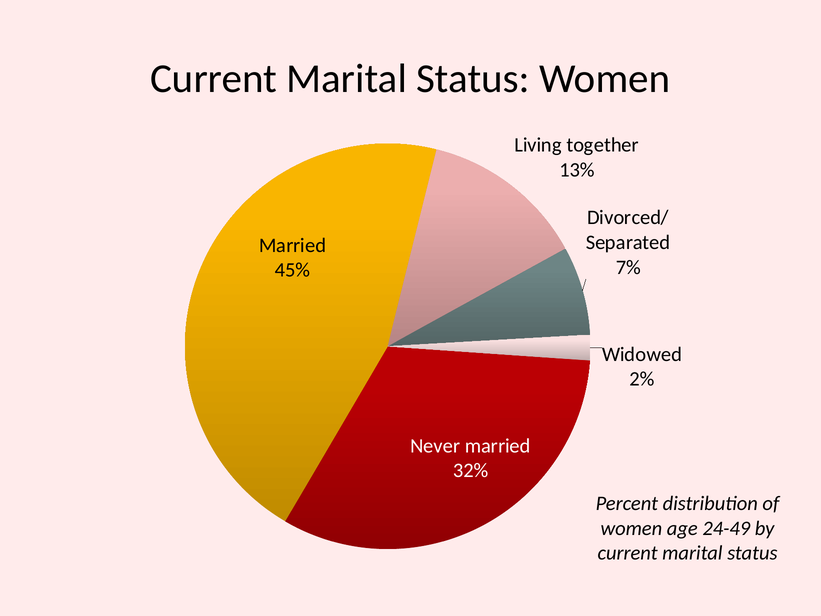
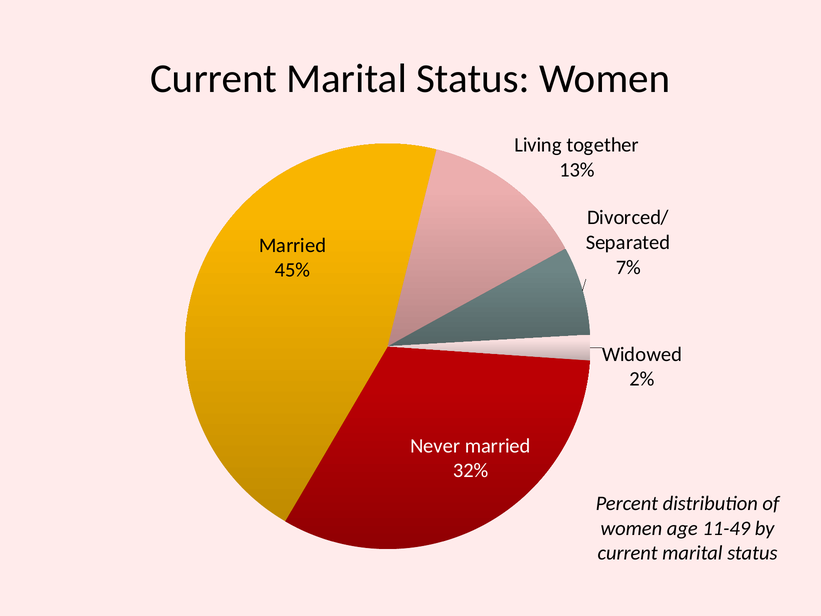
24-49: 24-49 -> 11-49 (726, 528)
